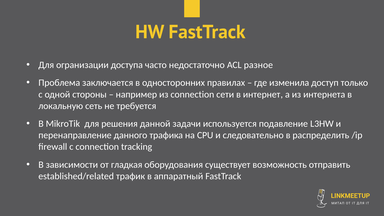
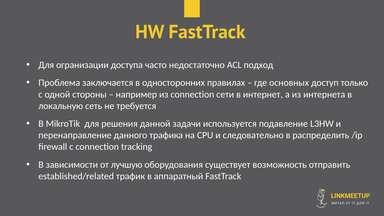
разное: разное -> подход (258, 65)
изменила: изменила -> основных (289, 83)
гладкая: гладкая -> лучшую (127, 165)
